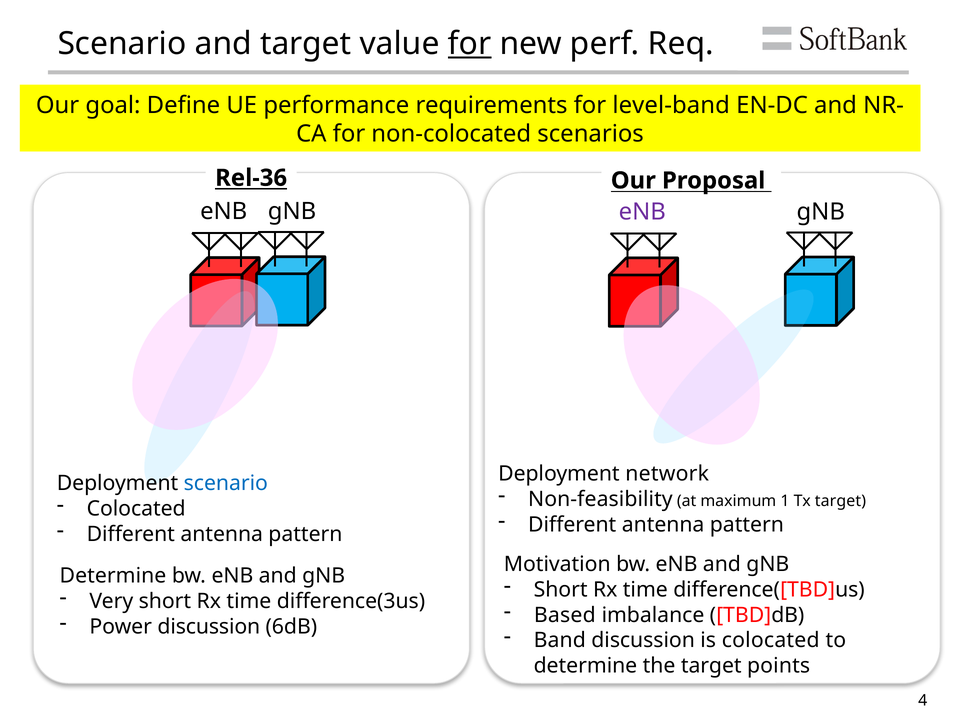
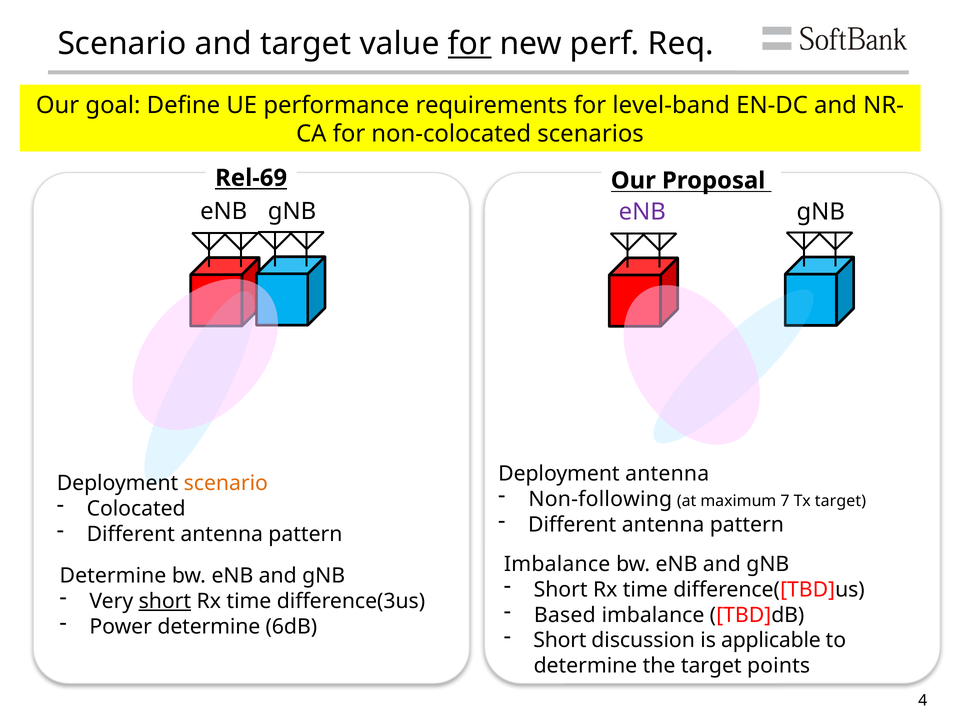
Rel-36: Rel-36 -> Rel-69 (251, 178)
Deployment network: network -> antenna (667, 474)
scenario colour: blue -> orange (226, 483)
Non-feasibility: Non-feasibility -> Non-following (600, 499)
1: 1 -> 7 (785, 501)
Motivation: Motivation -> Imbalance (557, 564)
short underline: none -> present (165, 601)
Power discussion: discussion -> determine (209, 627)
Band: Band -> Short (560, 640)
is colocated: colocated -> applicable (771, 640)
